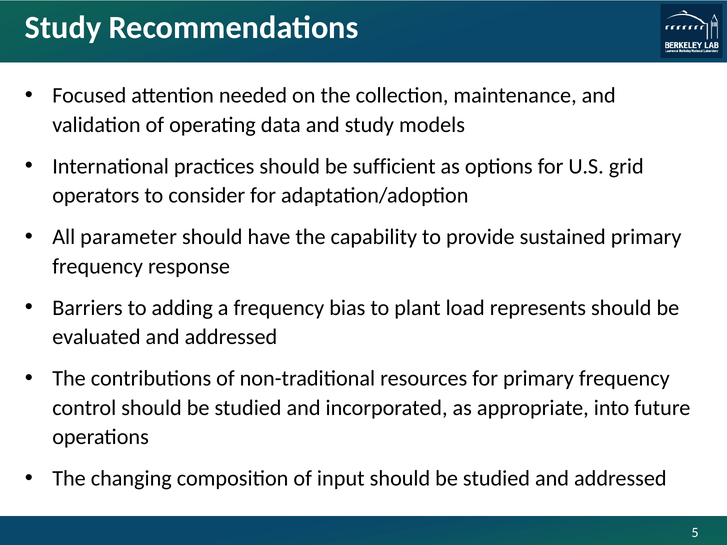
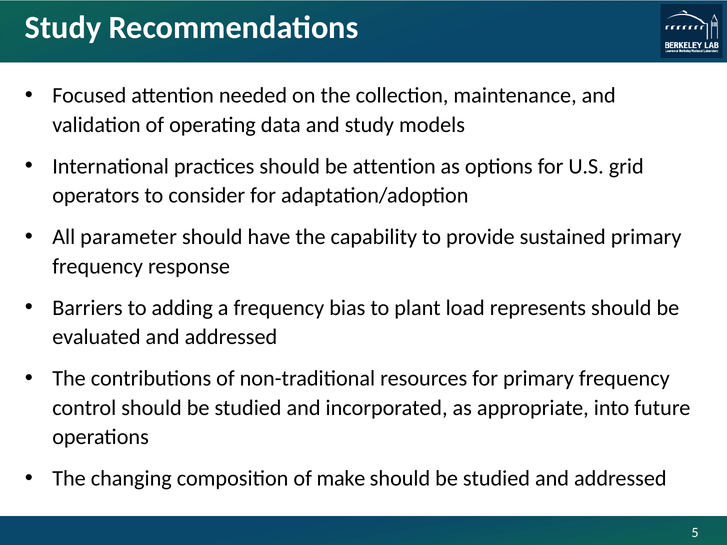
be sufficient: sufficient -> attention (394, 166)
input: input -> make (341, 479)
